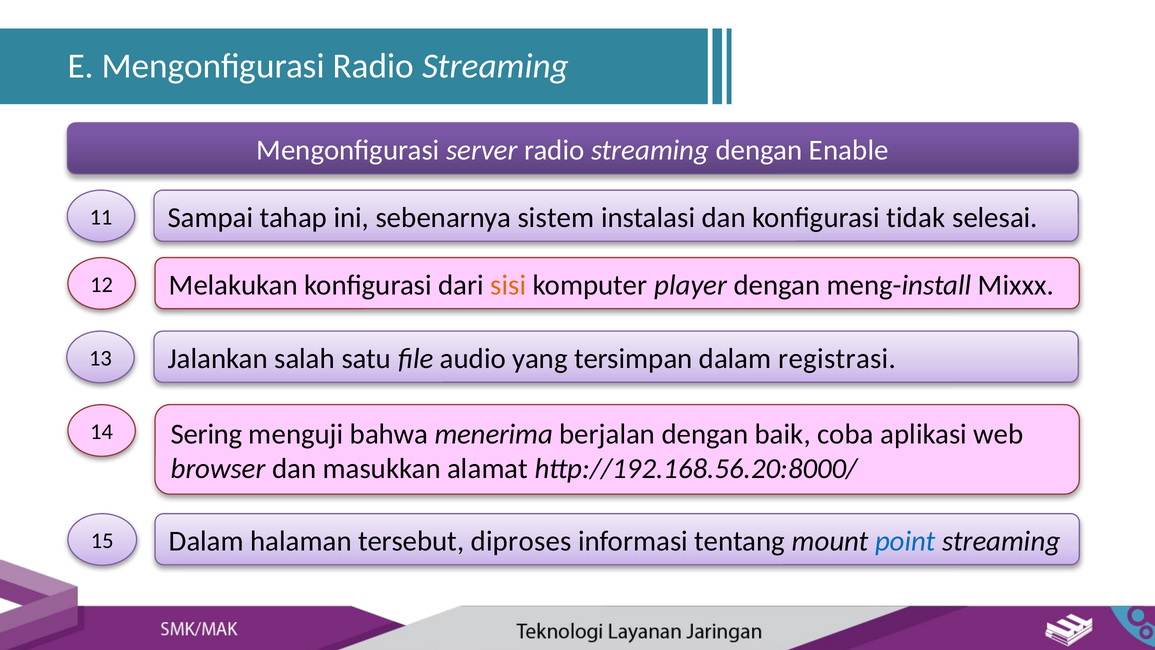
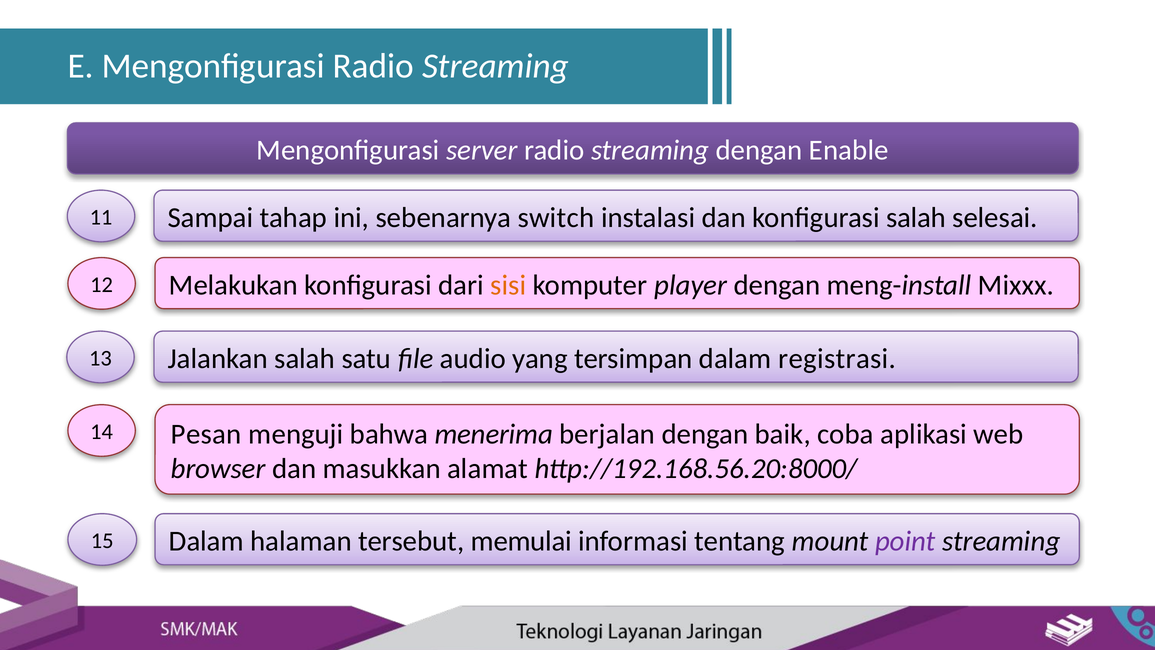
sistem: sistem -> switch (556, 218)
konfigurasi tidak: tidak -> salah (916, 218)
Sering: Sering -> Pesan (206, 434)
diproses: diproses -> memulai (521, 541)
point colour: blue -> purple (905, 541)
